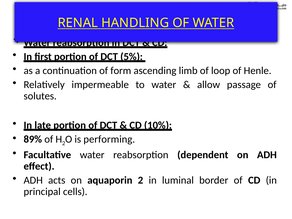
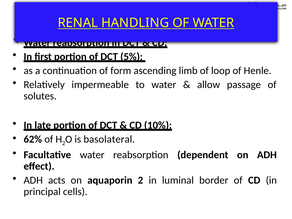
89%: 89% -> 62% (33, 139)
performing: performing -> basolateral (109, 139)
